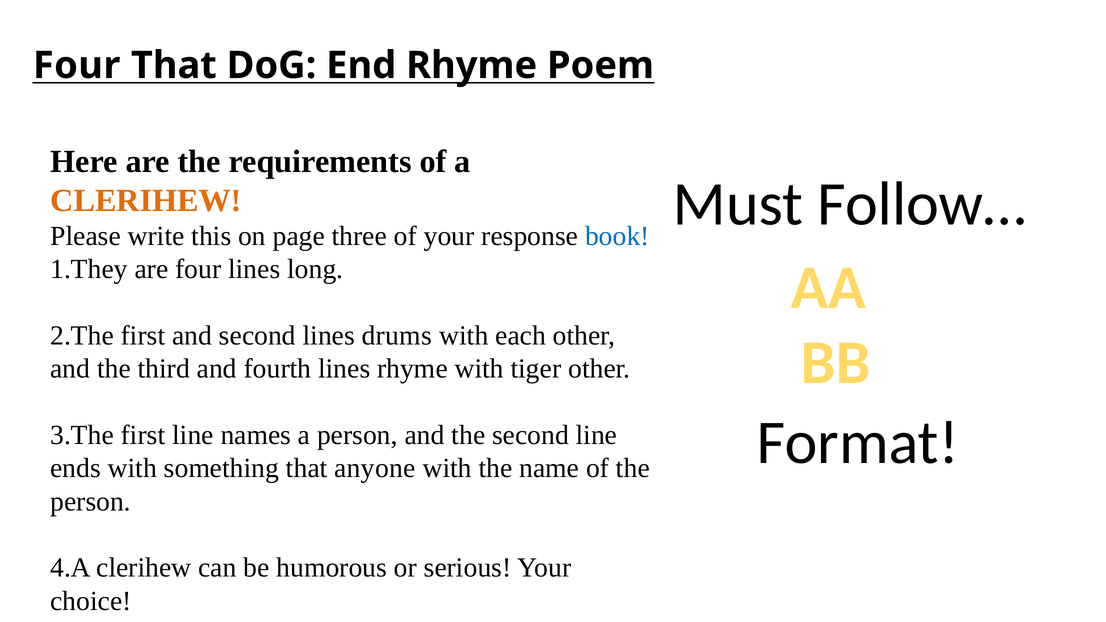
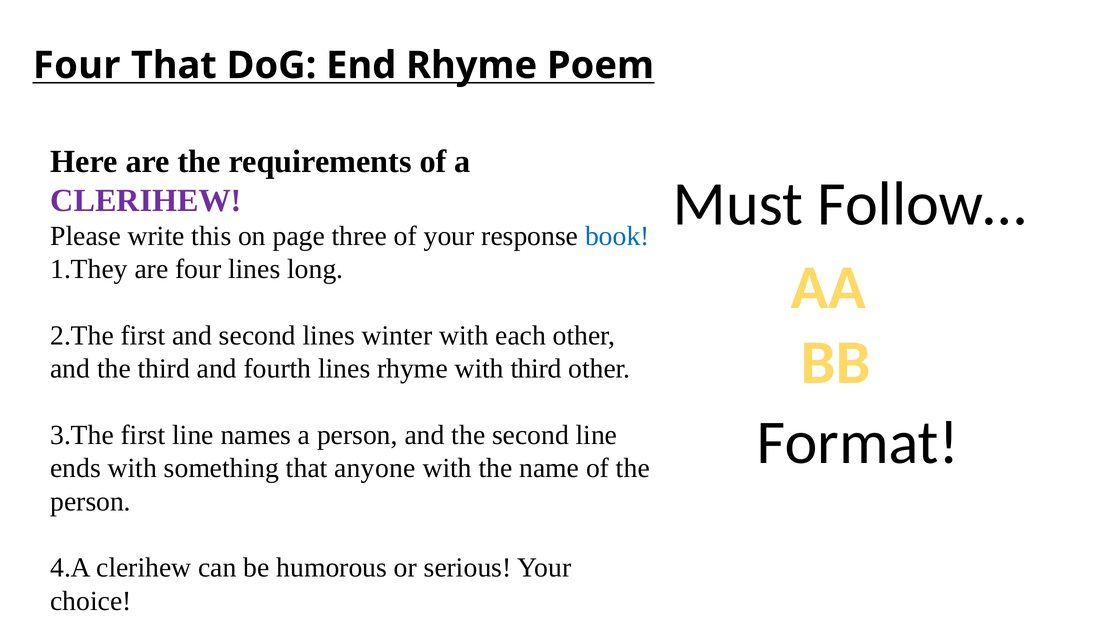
CLERIHEW colour: orange -> purple (146, 201)
drums: drums -> winter (397, 336)
with tiger: tiger -> third (536, 369)
